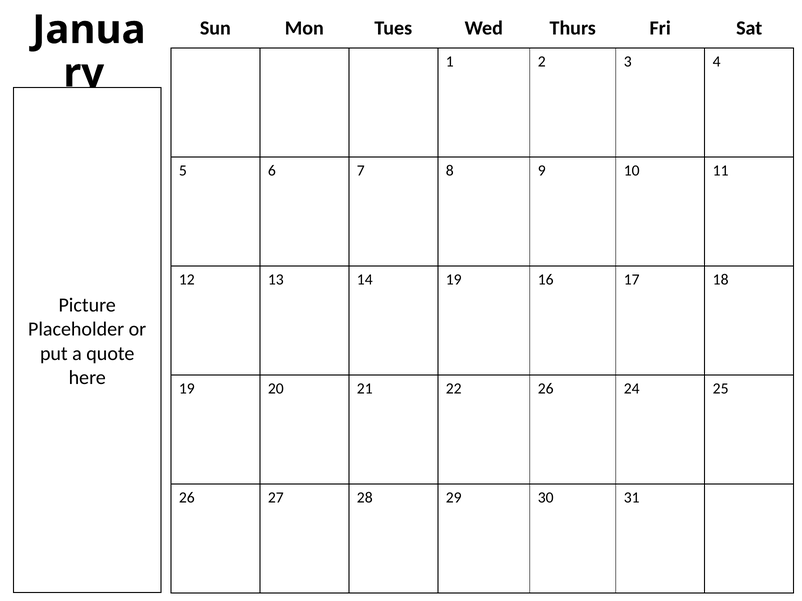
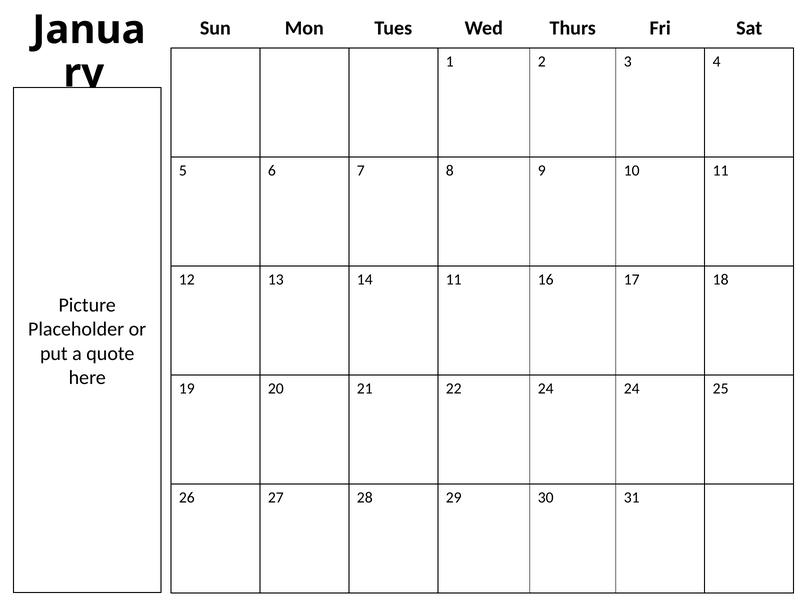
14 19: 19 -> 11 (454, 280)
22 26: 26 -> 24 (546, 389)
